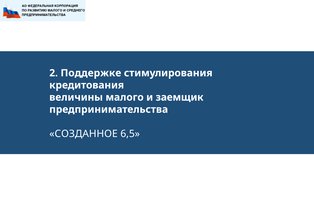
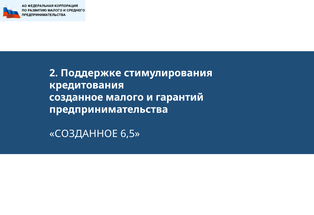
величины: величины -> созданное (76, 97)
заемщик: заемщик -> гарантий (180, 97)
